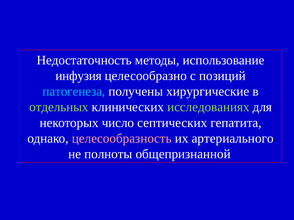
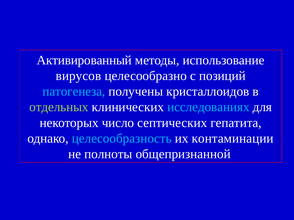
Недостаточность: Недостаточность -> Активированный (84, 60)
инфузия: инфузия -> вирусов (78, 76)
хирургические: хирургические -> кристаллоидов (208, 92)
исследованиях colour: light green -> light blue (208, 107)
целесообразность colour: pink -> light blue (122, 139)
артериального: артериального -> контаминации (233, 139)
